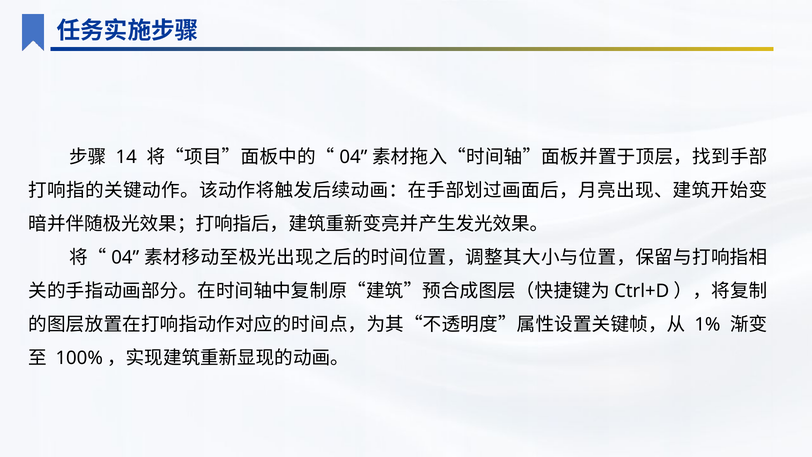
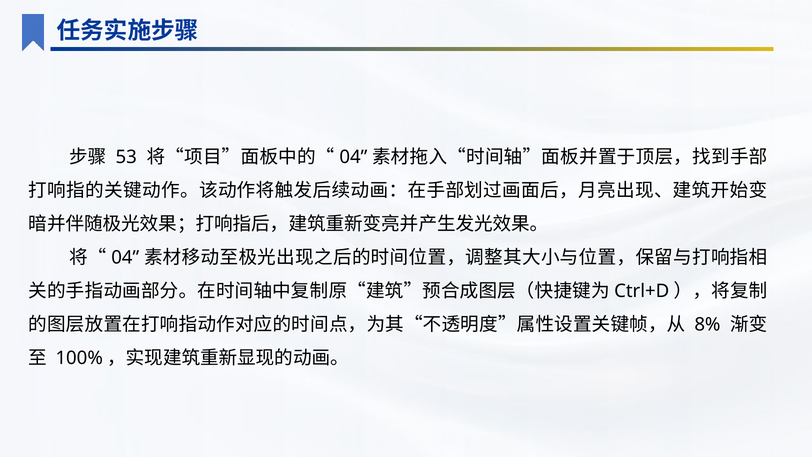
14: 14 -> 53 (126, 157)
1%: 1% -> 8% (707, 324)
